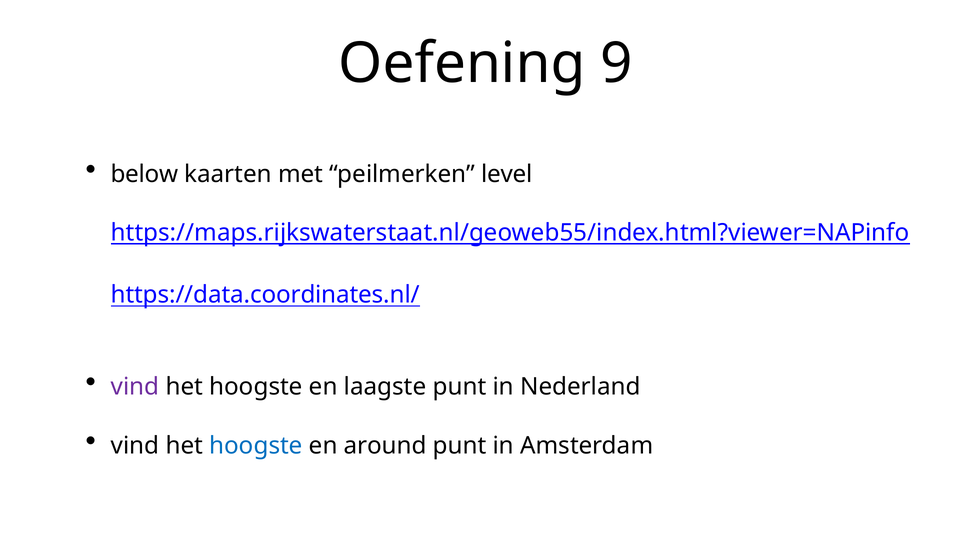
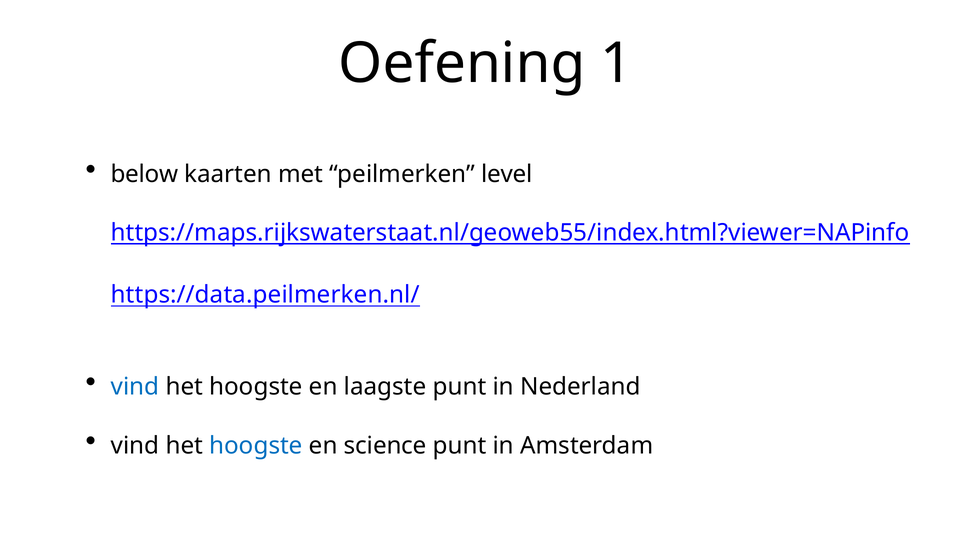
9: 9 -> 1 (616, 64)
https://data.coordinates.nl/: https://data.coordinates.nl/ -> https://data.peilmerken.nl/ (265, 295)
vind colour: purple -> blue (135, 387)
around: around -> science (385, 446)
